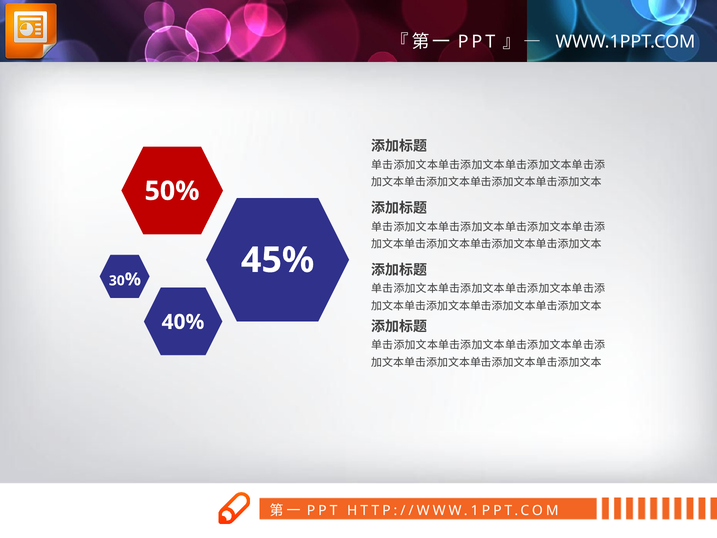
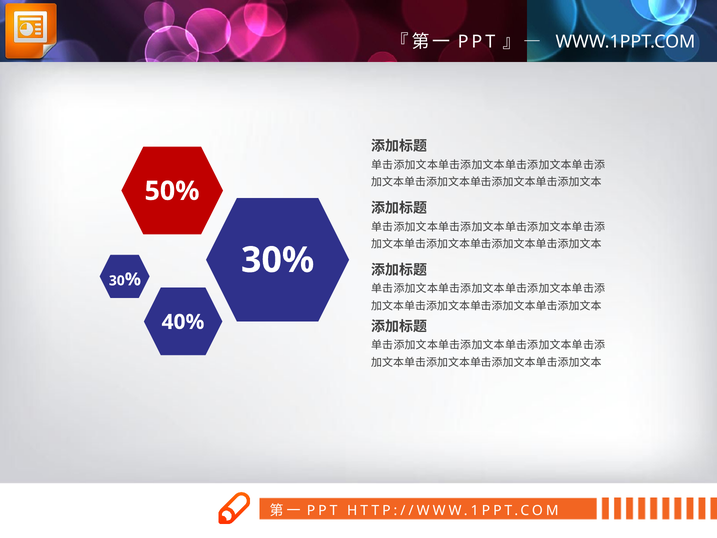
45%: 45% -> 30% (278, 260)
